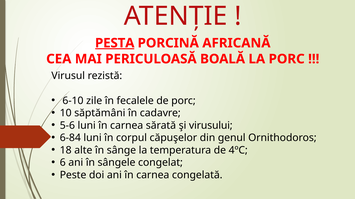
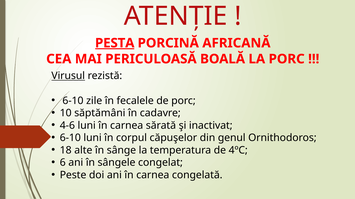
Virusul underline: none -> present (68, 76)
5-6: 5-6 -> 4-6 (67, 126)
virusului: virusului -> inactivat (211, 126)
6-84: 6-84 -> 6-10 (70, 138)
